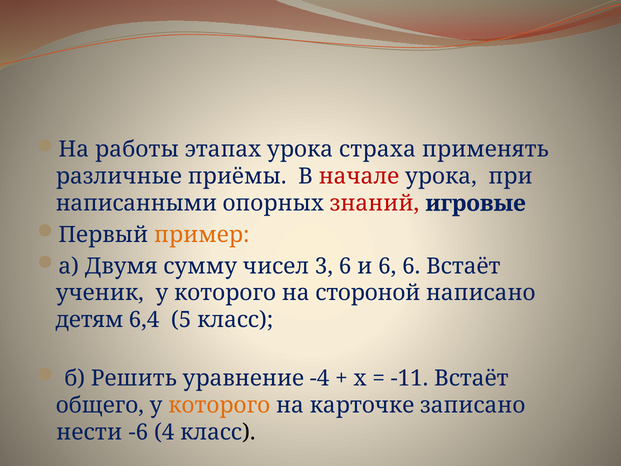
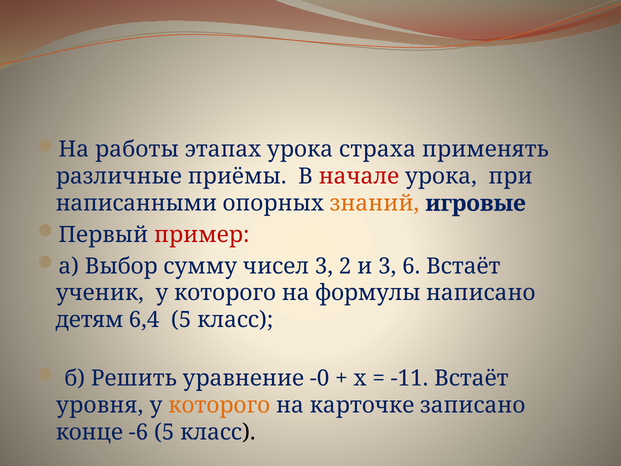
знаний colour: red -> orange (374, 203)
пример colour: orange -> red (202, 235)
Двумя: Двумя -> Выбор (121, 266)
3 6: 6 -> 2 (345, 266)
и 6: 6 -> 3 (387, 266)
стороной: стороной -> формулы (368, 293)
-4: -4 -> -0 (320, 378)
общего: общего -> уровня (100, 405)
нести: нести -> конце (89, 432)
-6 4: 4 -> 5 (164, 432)
